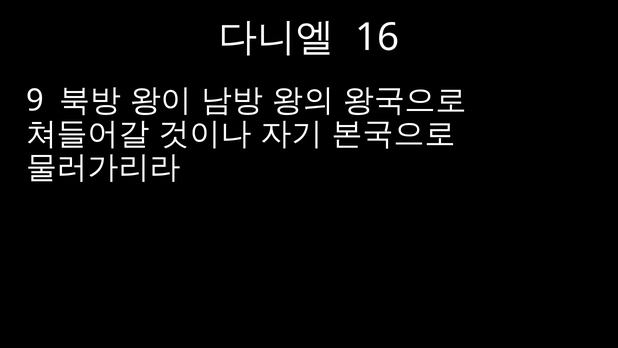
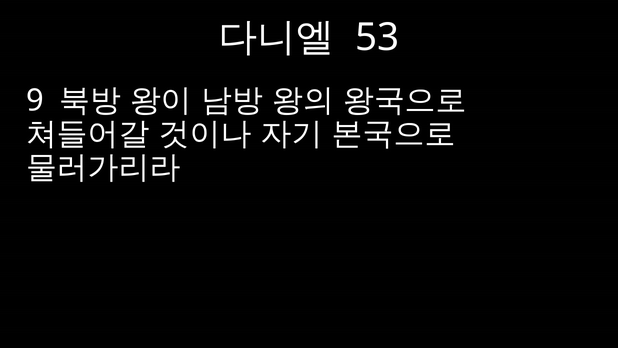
16: 16 -> 53 (377, 37)
